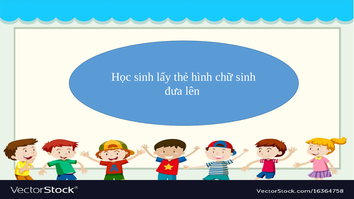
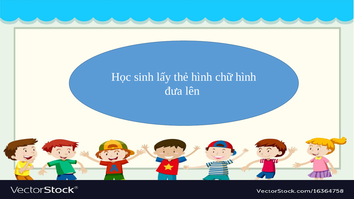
chữ sinh: sinh -> hình (246, 77)
